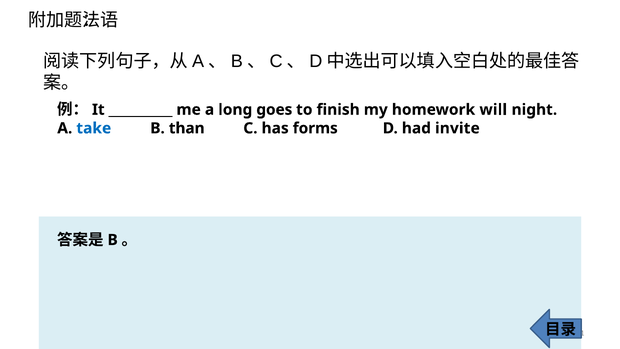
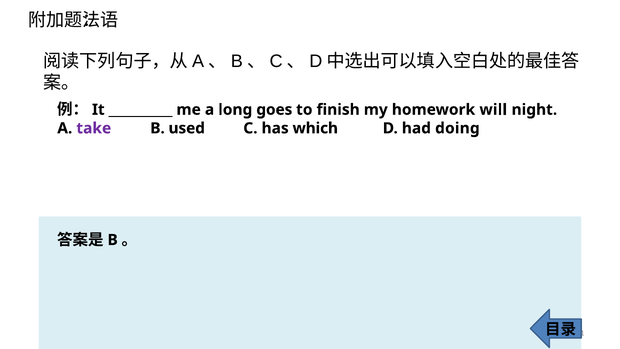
take colour: blue -> purple (94, 128)
than: than -> used (187, 128)
forms: forms -> which (315, 128)
invite: invite -> doing (457, 128)
